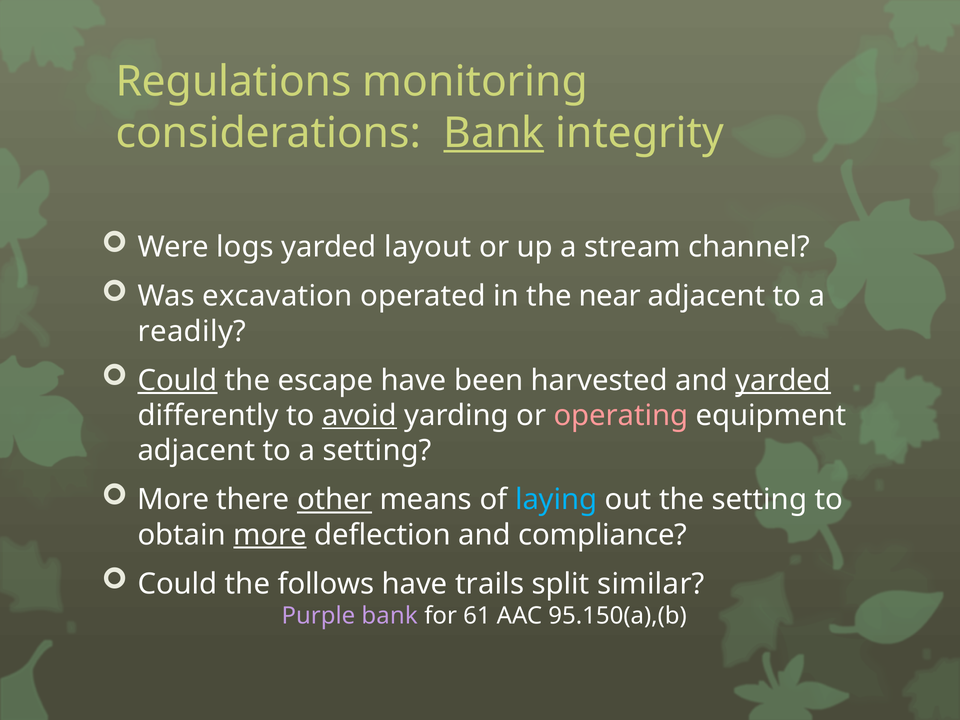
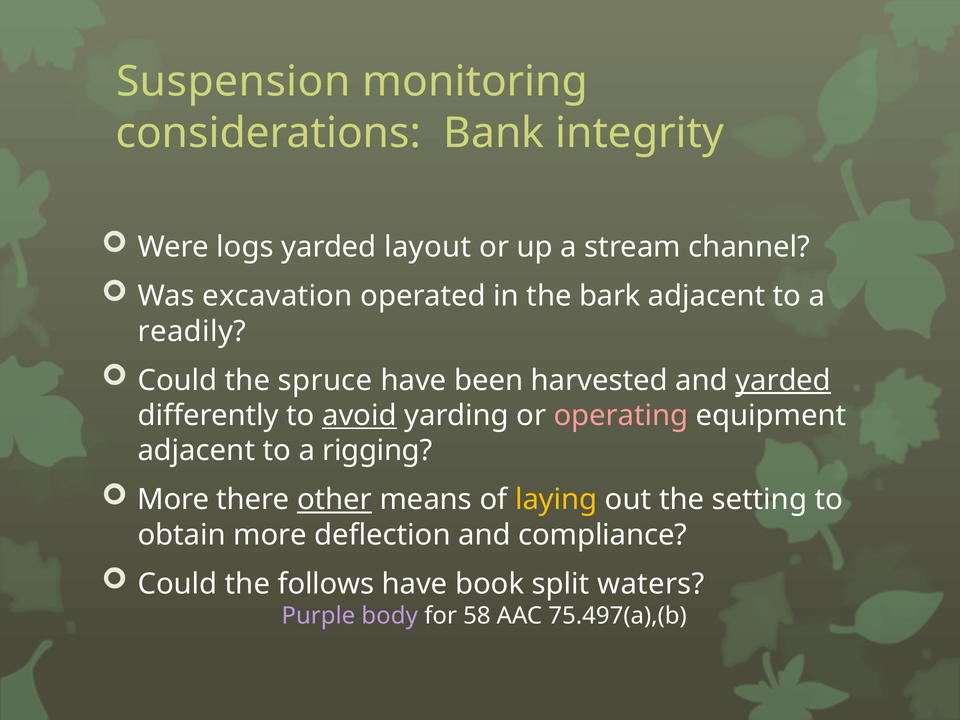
Regulations: Regulations -> Suspension (233, 82)
Bank underline: present -> none (494, 133)
near: near -> bark (610, 296)
Could underline: present -> none (178, 380)
escape: escape -> spruce (325, 380)
a setting: setting -> rigging (377, 451)
laying colour: light blue -> yellow (556, 500)
more underline: present -> none (270, 535)
trails: trails -> book (490, 584)
similar: similar -> waters (651, 584)
Purple bank: bank -> body (390, 616)
61: 61 -> 58 (477, 616)
95.150(a),(b: 95.150(a),(b -> 75.497(a),(b (618, 616)
